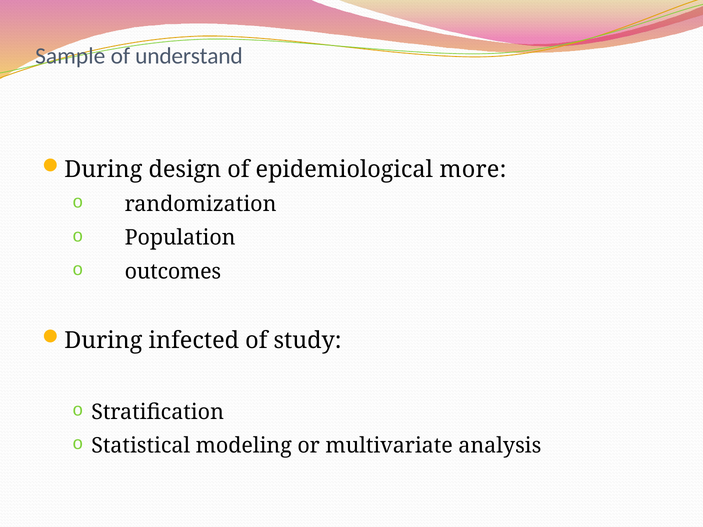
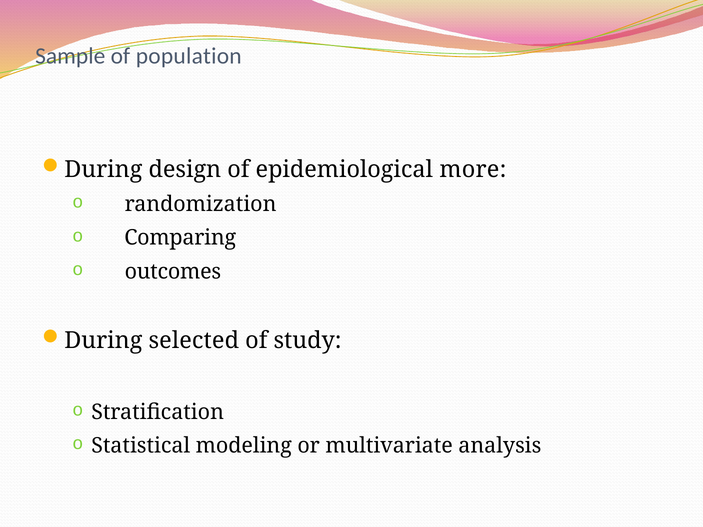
understand: understand -> population (189, 56)
Population: Population -> Comparing (180, 238)
infected: infected -> selected (194, 341)
